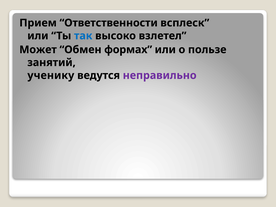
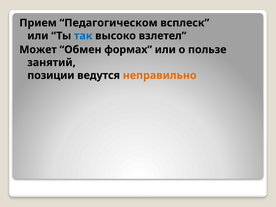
Ответственности: Ответственности -> Педагогическом (109, 23)
ученику: ученику -> позиции (51, 75)
неправильно colour: purple -> orange (160, 75)
